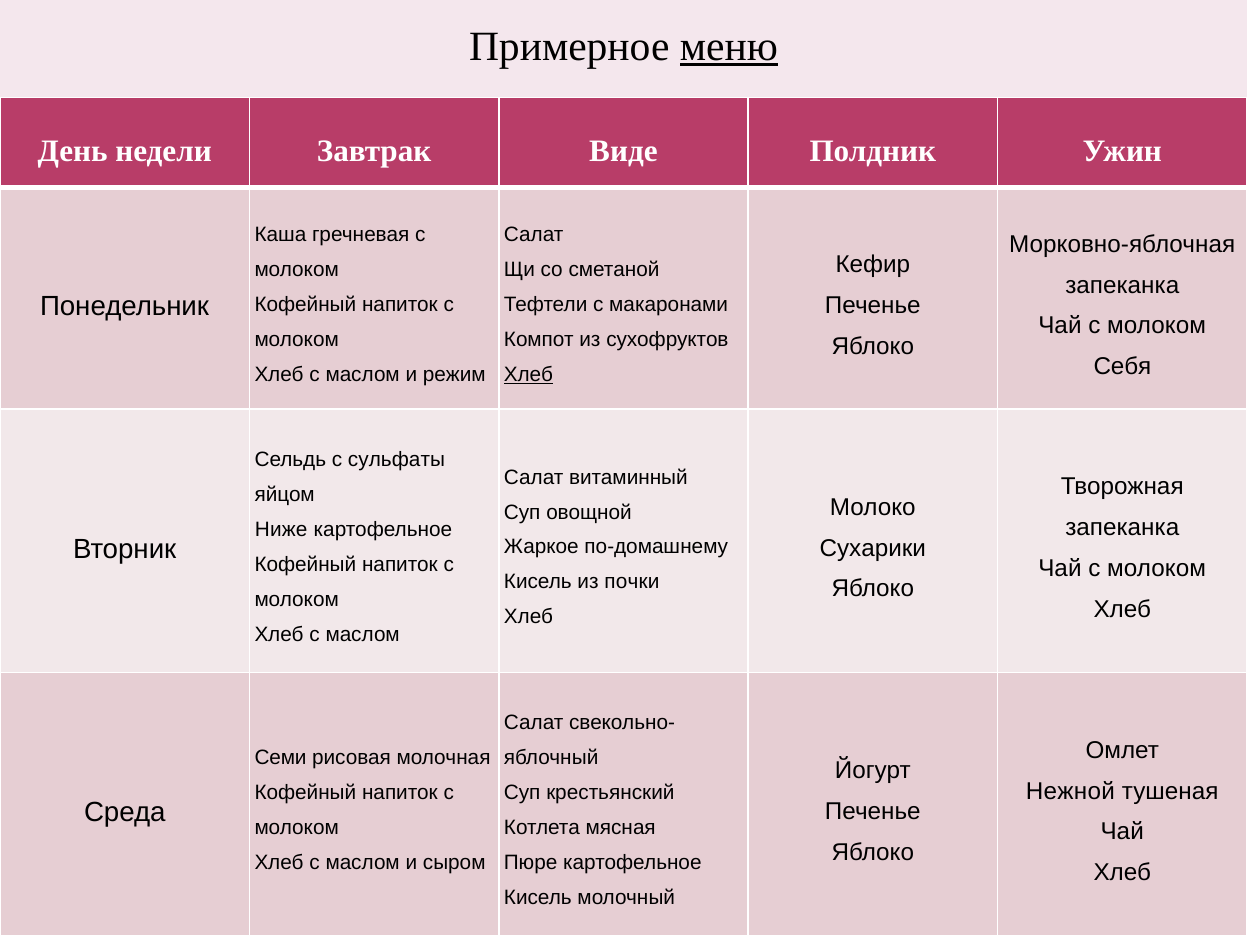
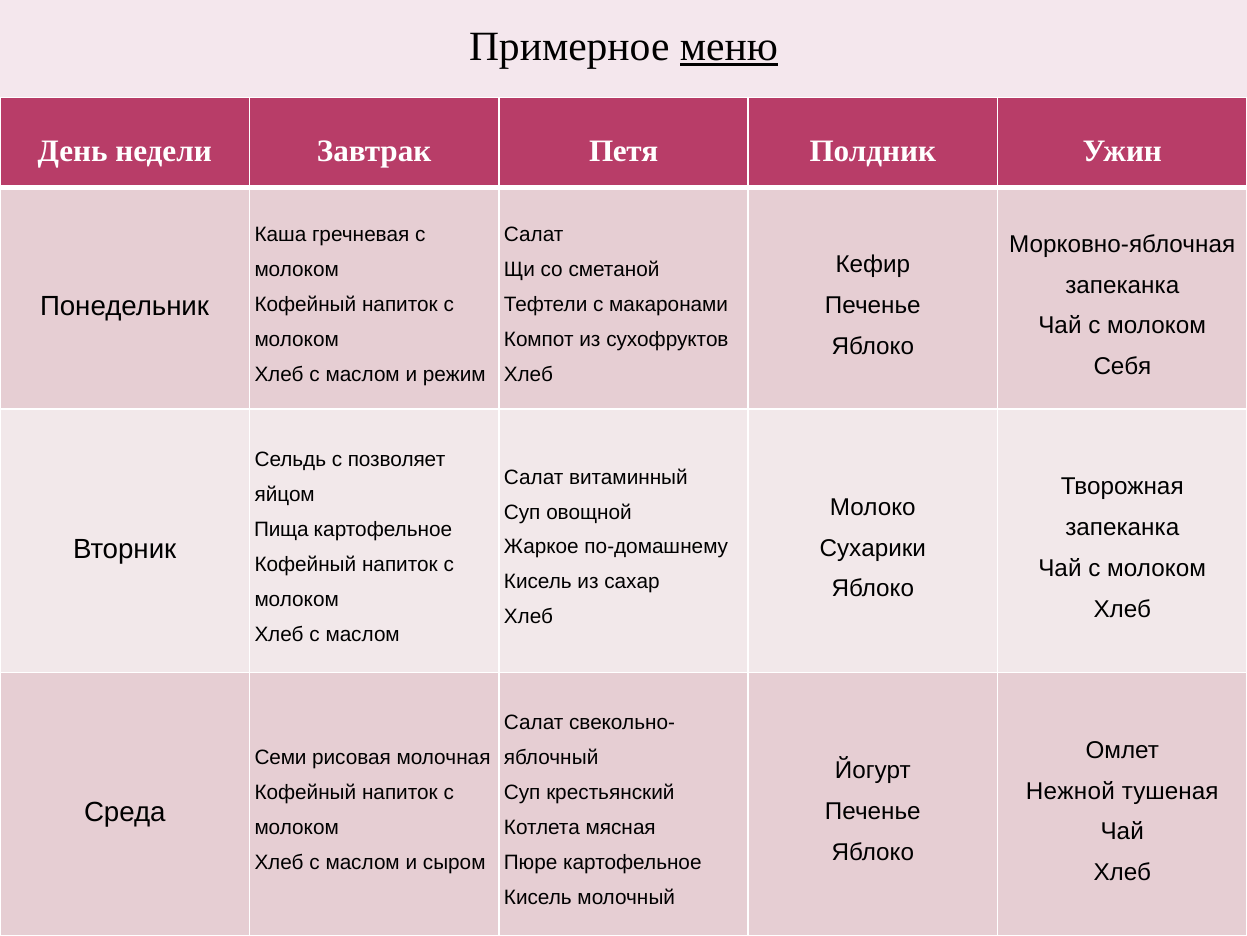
Виде: Виде -> Петя (624, 151)
Хлеб underline: present -> none (529, 374)
сульфаты: сульфаты -> позволяет (397, 459)
Ниже: Ниже -> Пища (281, 529)
почки: почки -> сахар (632, 582)
